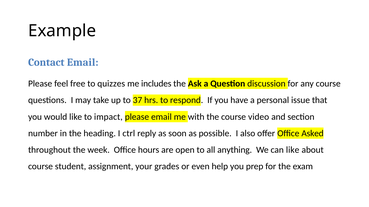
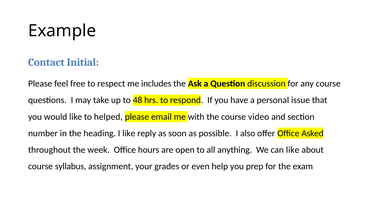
Contact Email: Email -> Initial (83, 62)
quizzes: quizzes -> respect (111, 84)
37: 37 -> 48 (138, 100)
impact: impact -> helped (108, 117)
I ctrl: ctrl -> like (129, 134)
student: student -> syllabus (71, 167)
